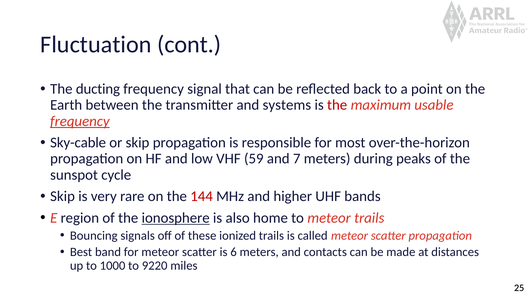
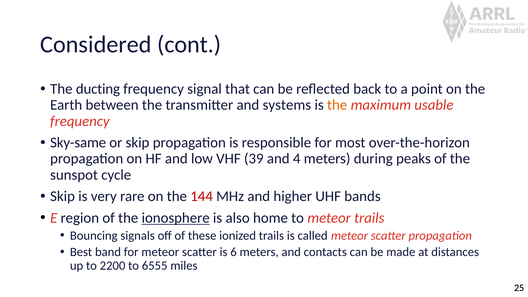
Fluctuation: Fluctuation -> Considered (96, 44)
the colour: red -> orange (337, 105)
frequency underline: present -> none (80, 121)
Sky-cable: Sky-cable -> Sky-same (78, 143)
59: 59 -> 39 (254, 159)
7: 7 -> 4 (297, 159)
1000: 1000 -> 2200 (113, 266)
9220: 9220 -> 6555 (155, 266)
